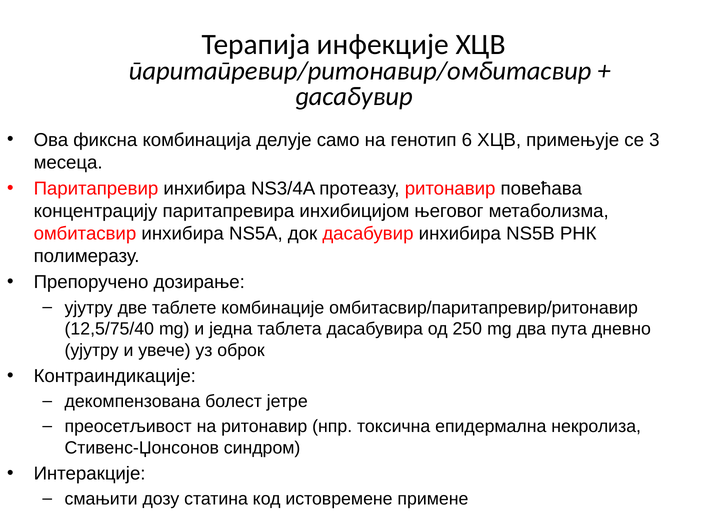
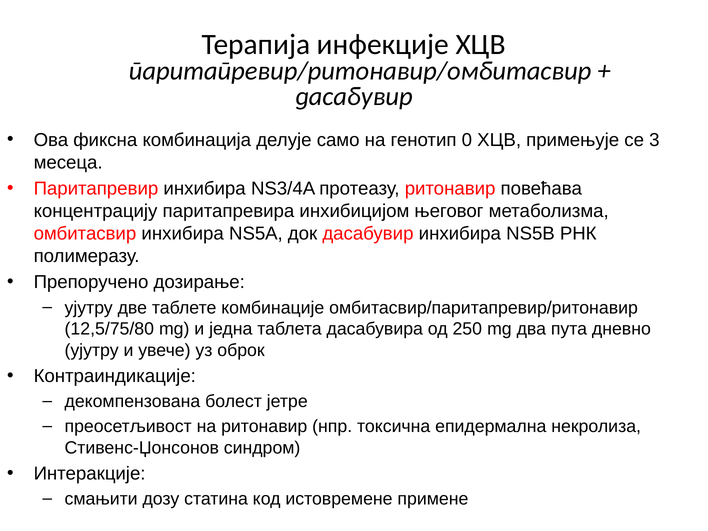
6: 6 -> 0 (467, 140)
12,5/75/40: 12,5/75/40 -> 12,5/75/80 (109, 329)
